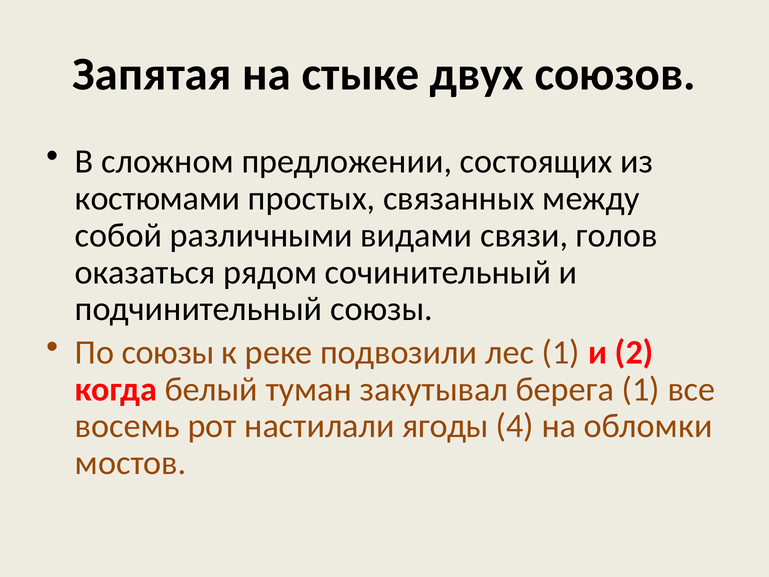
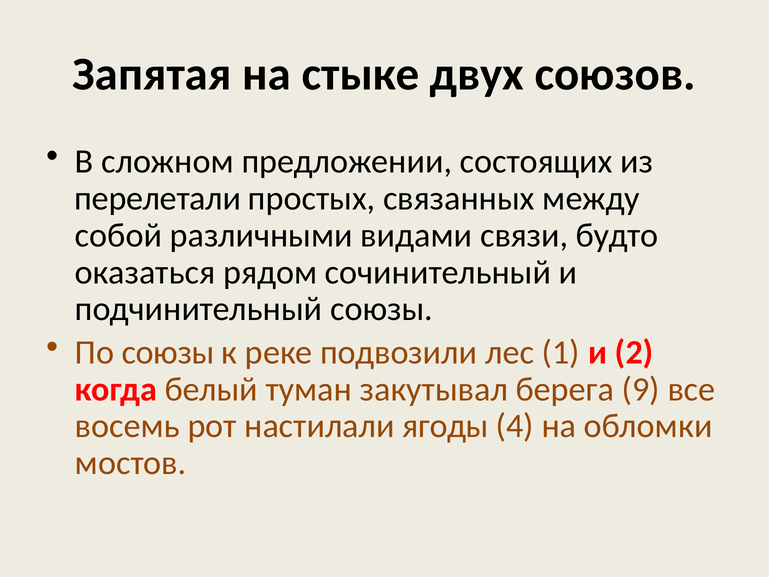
костюмами: костюмами -> перелетали (158, 198)
голов: голов -> будто (617, 235)
берега 1: 1 -> 9 (641, 389)
